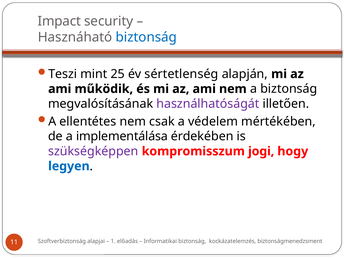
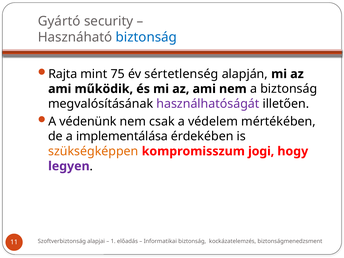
Impact: Impact -> Gyártó (59, 21)
Teszi: Teszi -> Rajta (63, 74)
25: 25 -> 75 (118, 74)
ellentétes: ellentétes -> védenünk (88, 121)
szükségképpen colour: purple -> orange (93, 151)
legyen colour: blue -> purple (69, 166)
